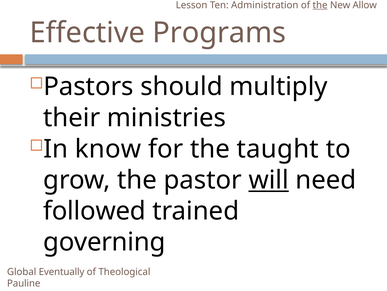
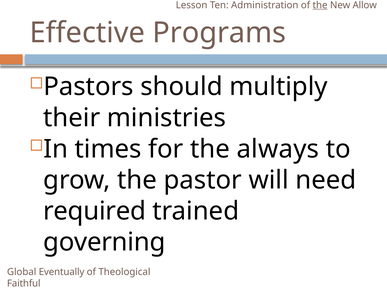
know: know -> times (108, 149)
taught: taught -> always (278, 149)
will underline: present -> none (269, 180)
followed: followed -> required (94, 211)
Pauline: Pauline -> Faithful (24, 283)
